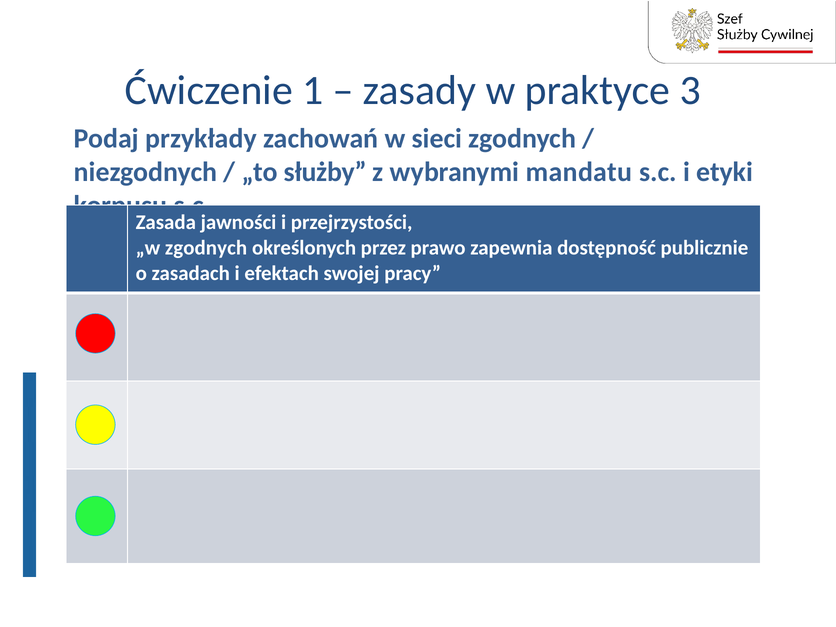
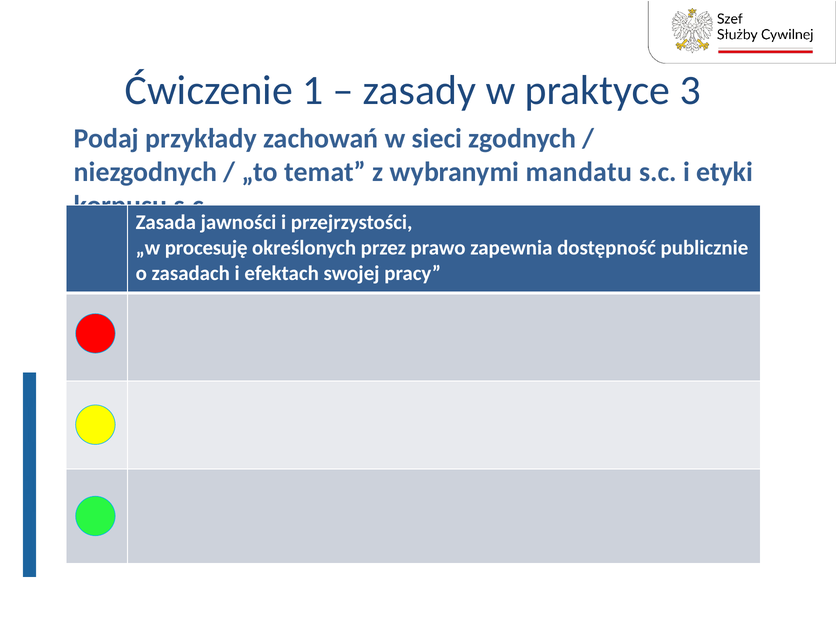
służby: służby -> temat (325, 172)
„w zgodnych: zgodnych -> procesuję (206, 248)
